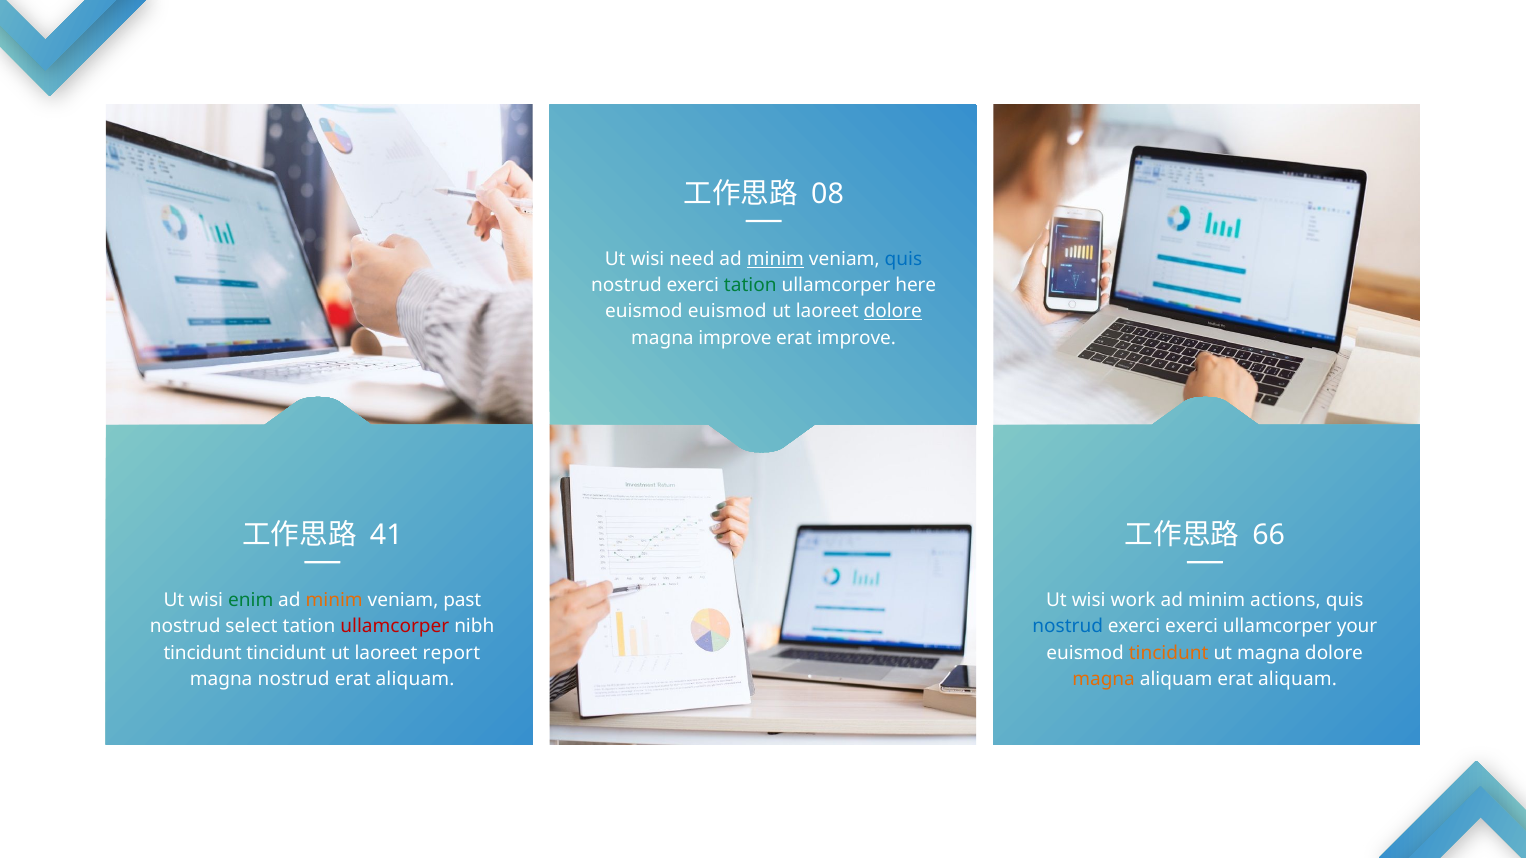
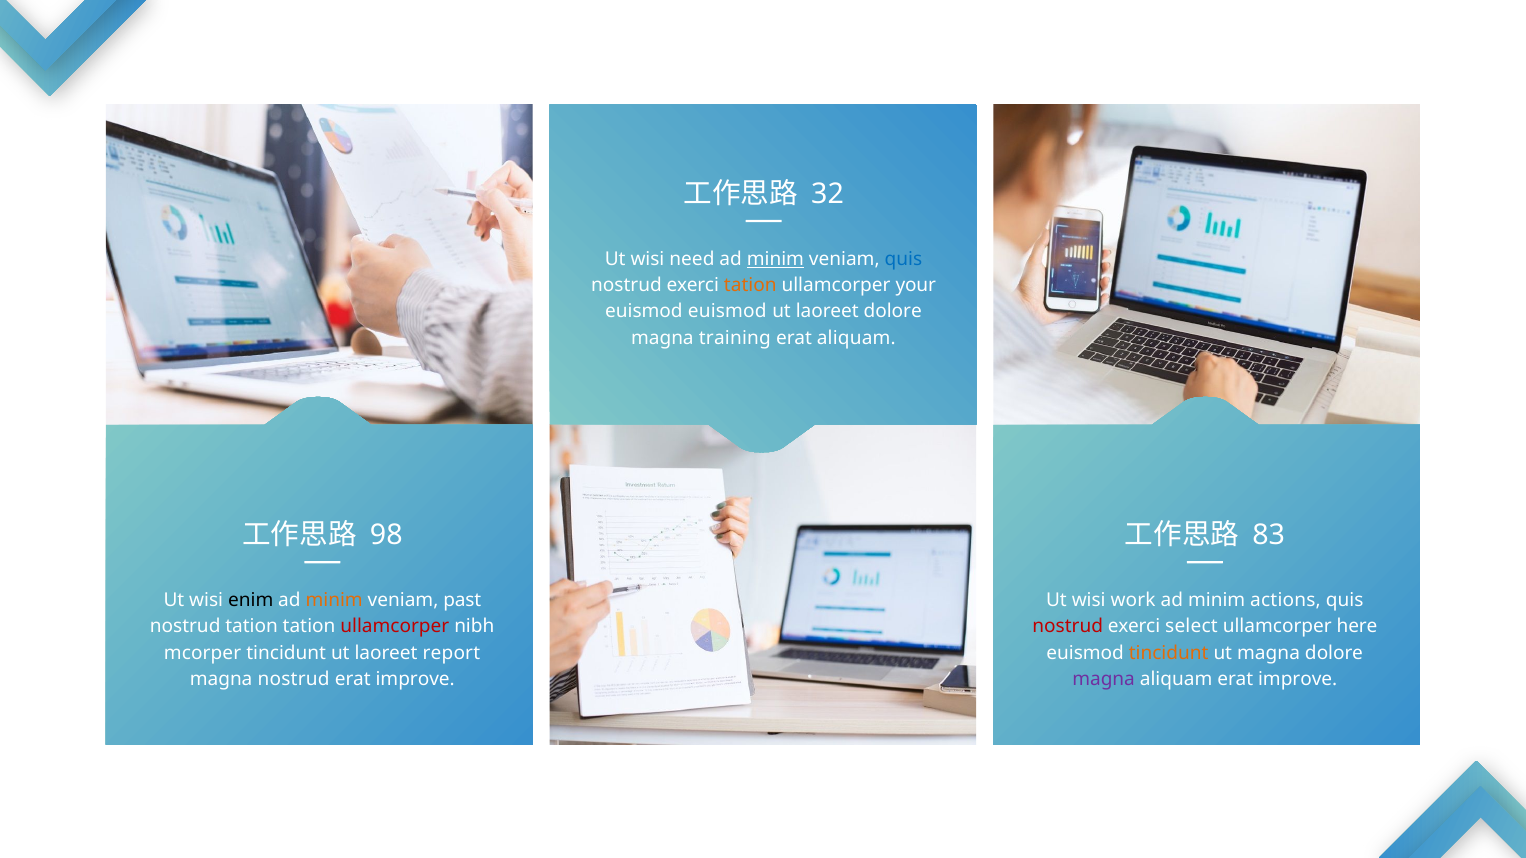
08: 08 -> 32 (828, 194)
tation colour: green -> orange (750, 286)
here: here -> your (916, 286)
dolore underline: present -> none (893, 312)
magna improve: improve -> training (735, 338)
erat improve: improve -> aliquam (856, 338)
41: 41 -> 98 (386, 535)
66: 66 -> 83 (1269, 535)
enim colour: green -> black (251, 601)
nostrud select: select -> tation (252, 627)
nostrud colour: blue -> red (1068, 627)
exerci exerci: exerci -> select (1191, 627)
your: your -> here (1357, 627)
tincidunt: tincidunt -> mcorper (203, 653)
aliquam: aliquam -> improve (415, 679)
magna colour: orange -> purple (1104, 679)
aliquam erat aliquam: aliquam -> improve (1298, 679)
